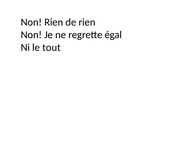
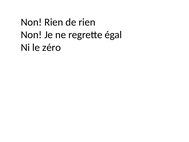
tout: tout -> zéro (52, 47)
